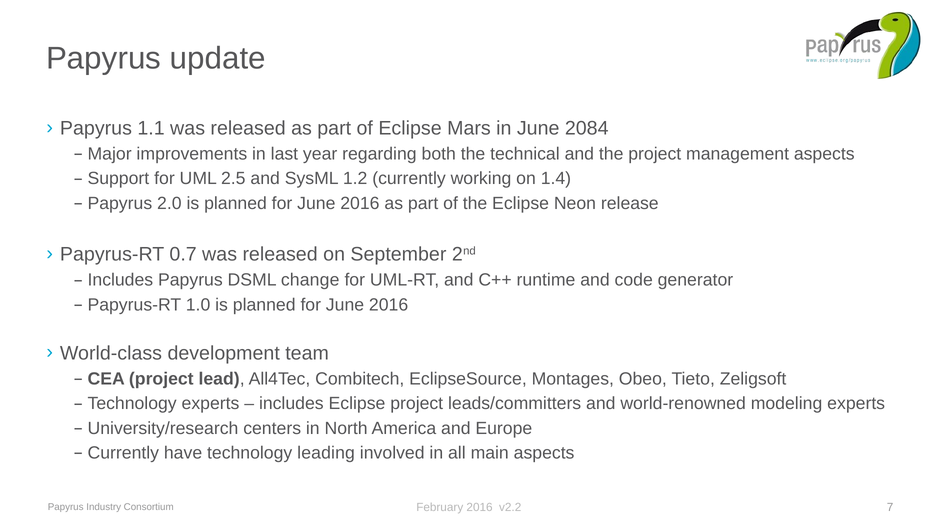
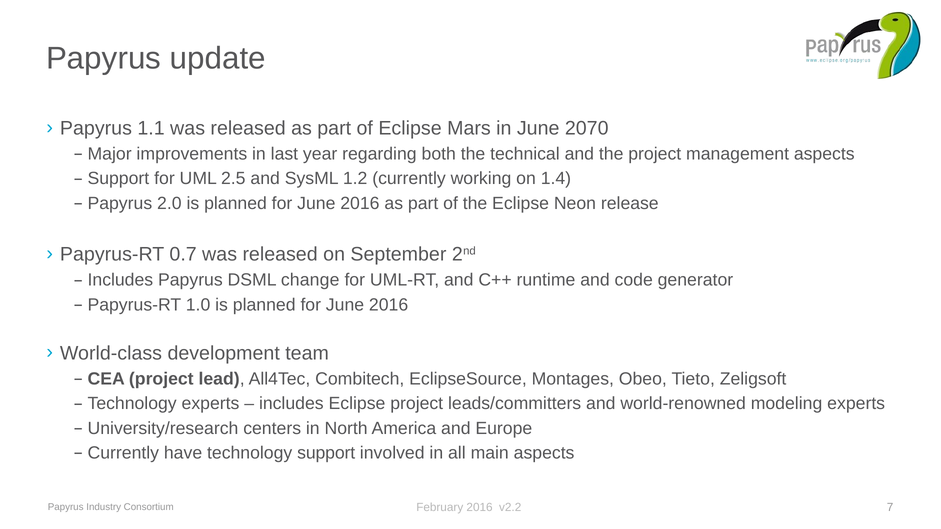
2084: 2084 -> 2070 (587, 128)
technology leading: leading -> support (326, 453)
